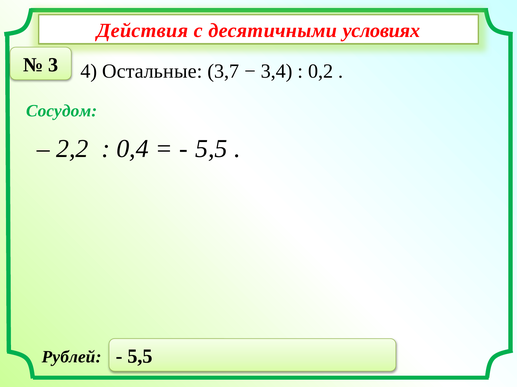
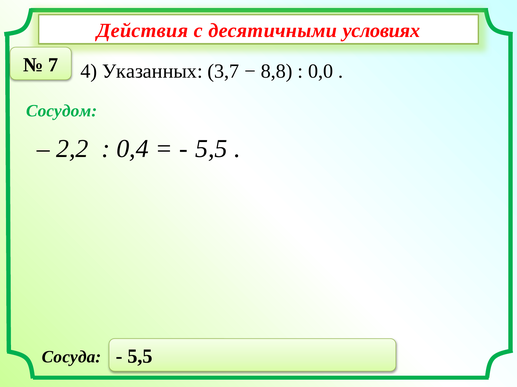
3: 3 -> 7 (53, 65)
Остальные: Остальные -> Указанных (152, 71)
3,4: 3,4 -> 8,8 (277, 71)
0,2: 0,2 -> 0,0 (321, 71)
Рублей: Рублей -> Сосуда (72, 357)
